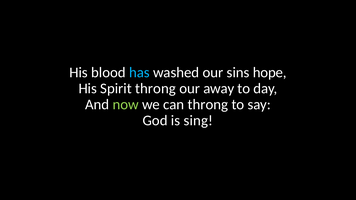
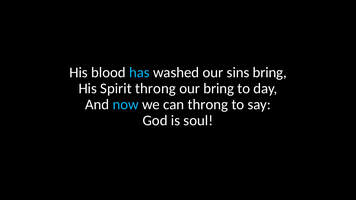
sins hope: hope -> bring (270, 73)
our away: away -> bring (219, 89)
now colour: light green -> light blue (126, 105)
sing: sing -> soul (198, 121)
